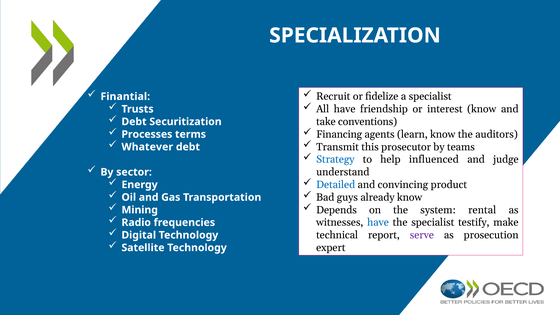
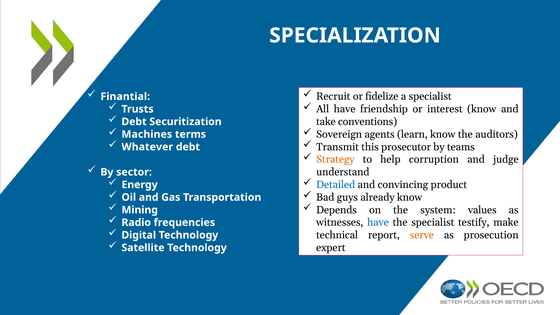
Processes: Processes -> Machines (147, 134)
Financing: Financing -> Sovereign (339, 134)
Strategy colour: blue -> orange (335, 159)
influenced: influenced -> corruption (434, 159)
rental: rental -> values (482, 210)
serve colour: purple -> orange (422, 235)
